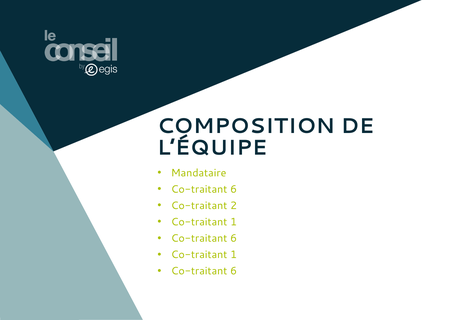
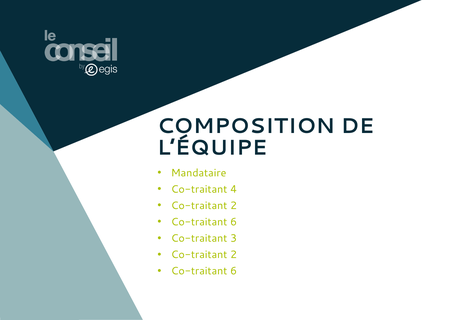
6: 6 -> 4 (234, 190)
1: 1 -> 6 (234, 222)
6: 6 -> 3 (234, 239)
1: 1 -> 2 (234, 255)
